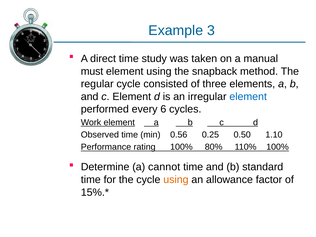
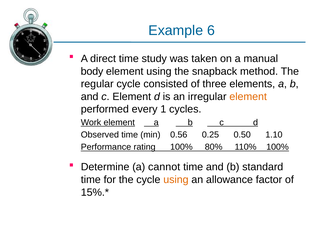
3: 3 -> 6 (211, 30)
must: must -> body (92, 71)
element colour: blue -> orange (248, 97)
6: 6 -> 1 (163, 109)
